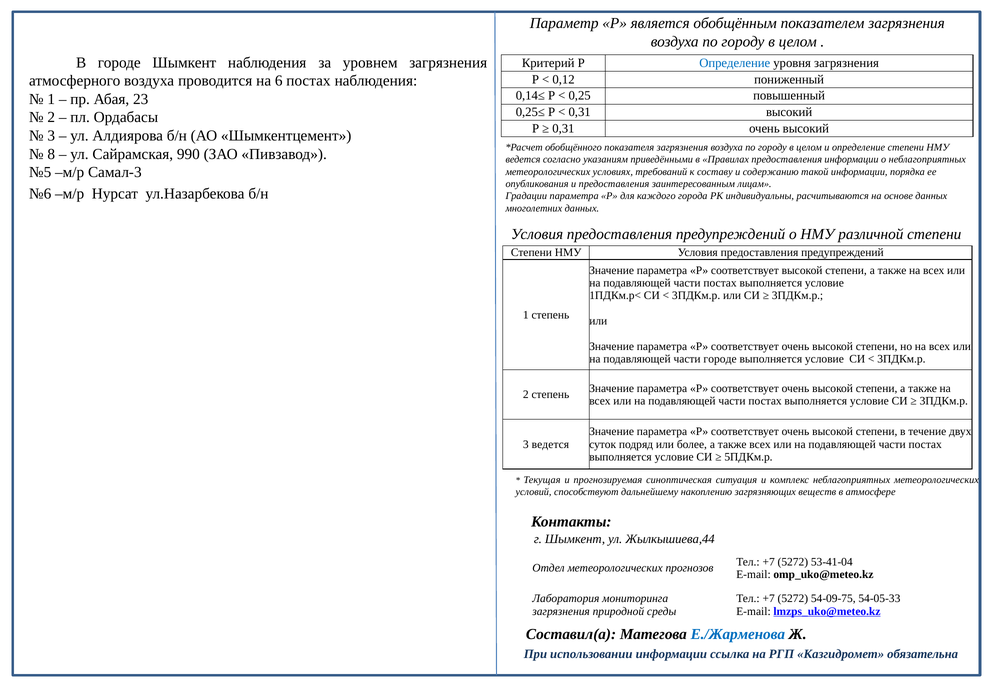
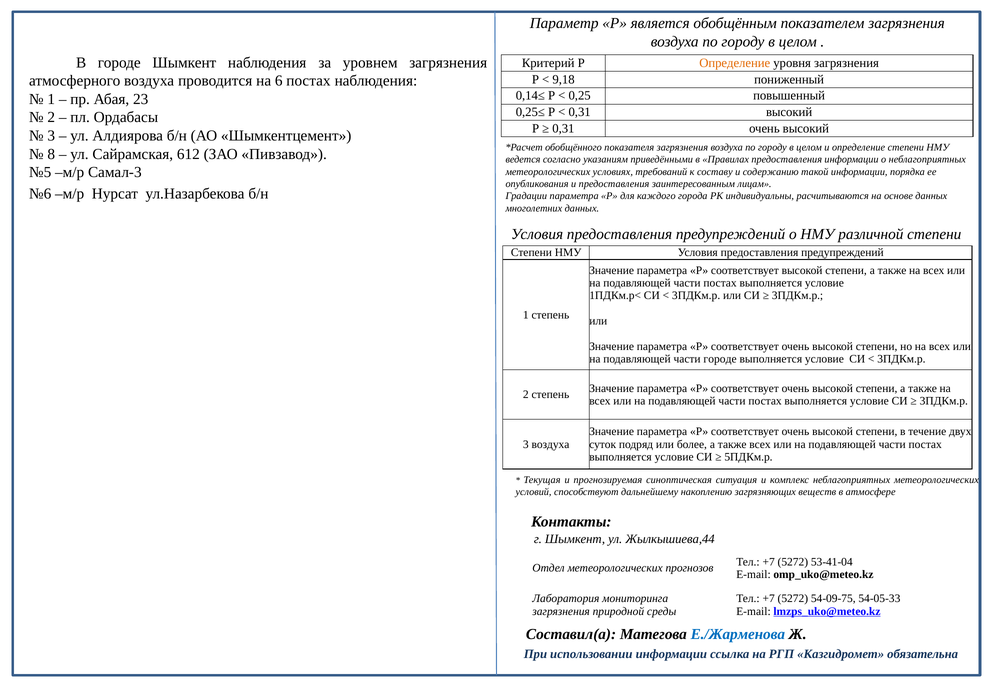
Определение colour: blue -> orange (735, 63)
0,12: 0,12 -> 9,18 (564, 79)
990: 990 -> 612 (188, 154)
3 ведется: ведется -> воздуха (550, 445)
